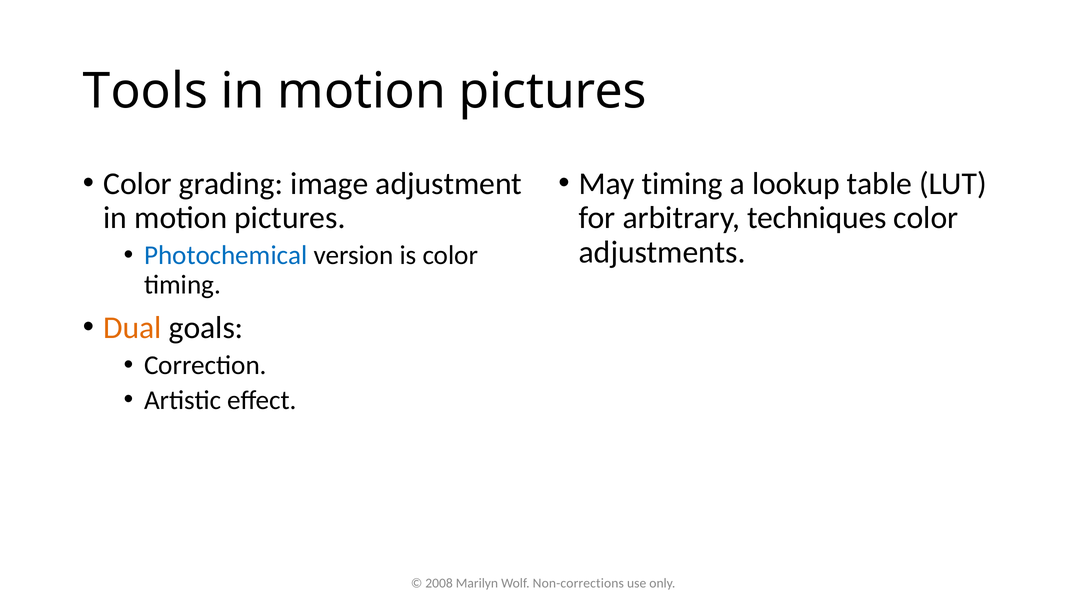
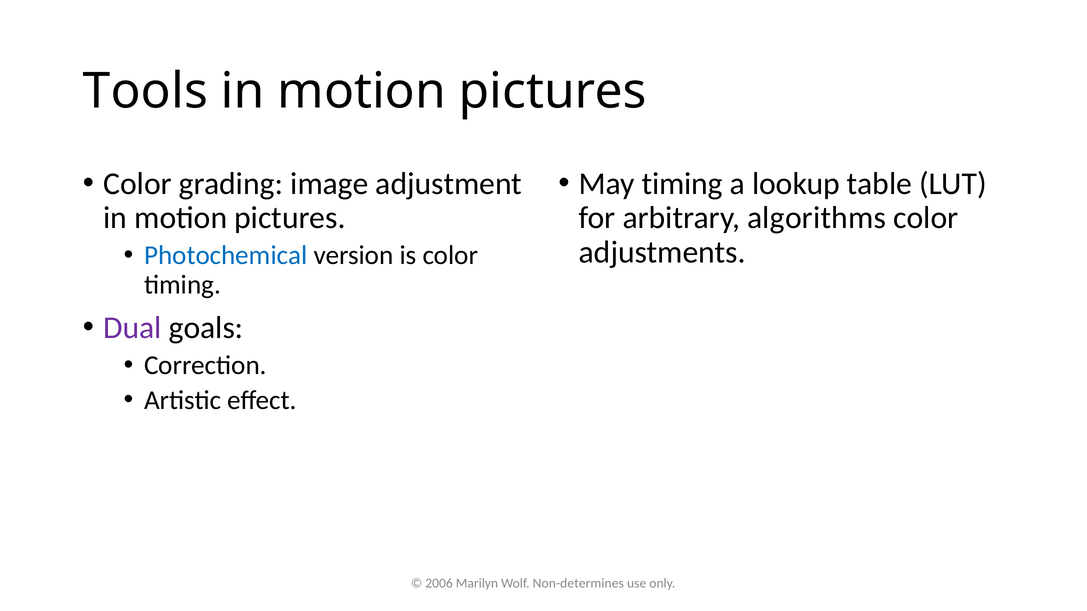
techniques: techniques -> algorithms (817, 218)
Dual colour: orange -> purple (132, 328)
2008: 2008 -> 2006 (439, 584)
Non-corrections: Non-corrections -> Non-determines (578, 584)
